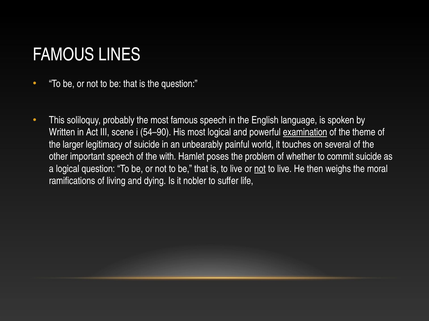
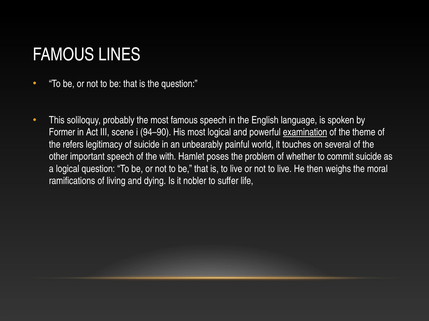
Written: Written -> Former (62, 133)
54–90: 54–90 -> 94–90 (156, 133)
larger: larger -> refers (73, 145)
not underline: present -> none (260, 169)
